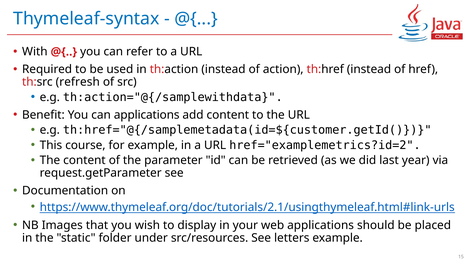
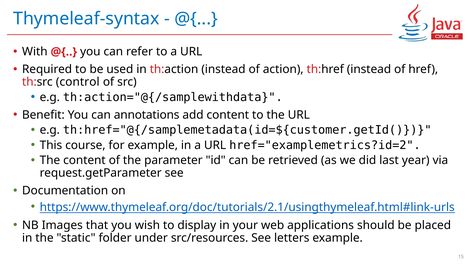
refresh: refresh -> control (78, 82)
can applications: applications -> annotations (147, 115)
